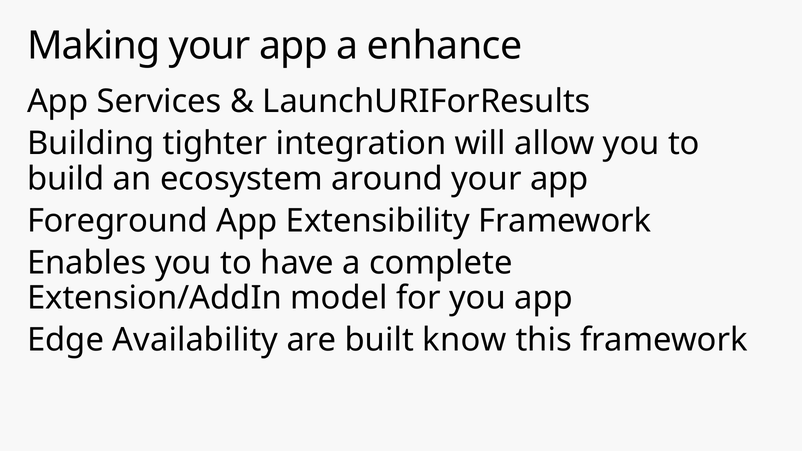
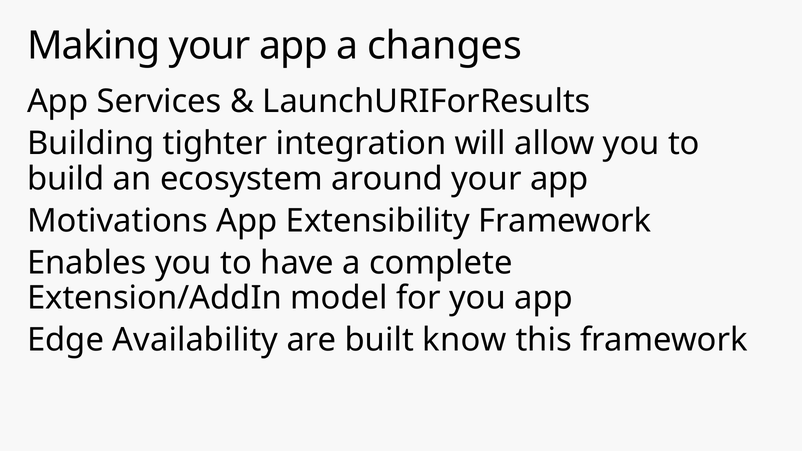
enhance: enhance -> changes (445, 46)
Foreground: Foreground -> Motivations (117, 221)
